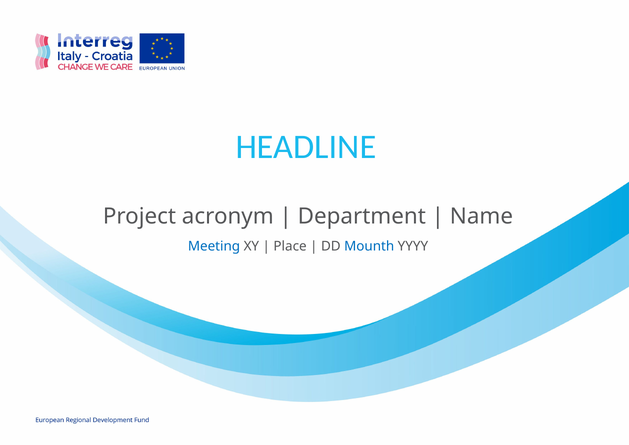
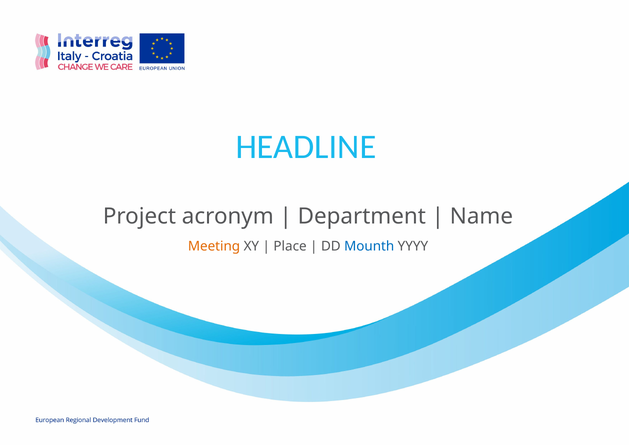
Meeting colour: blue -> orange (214, 246)
